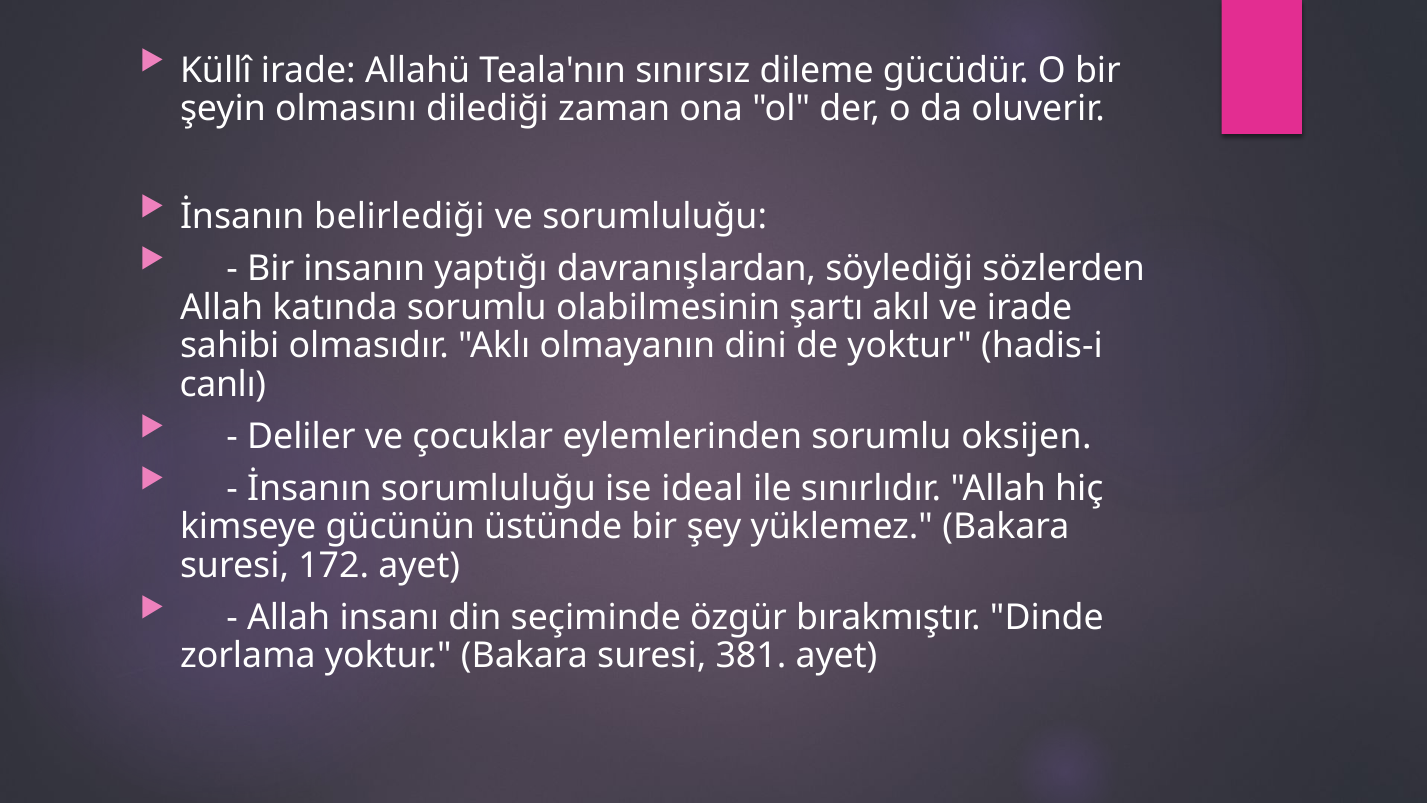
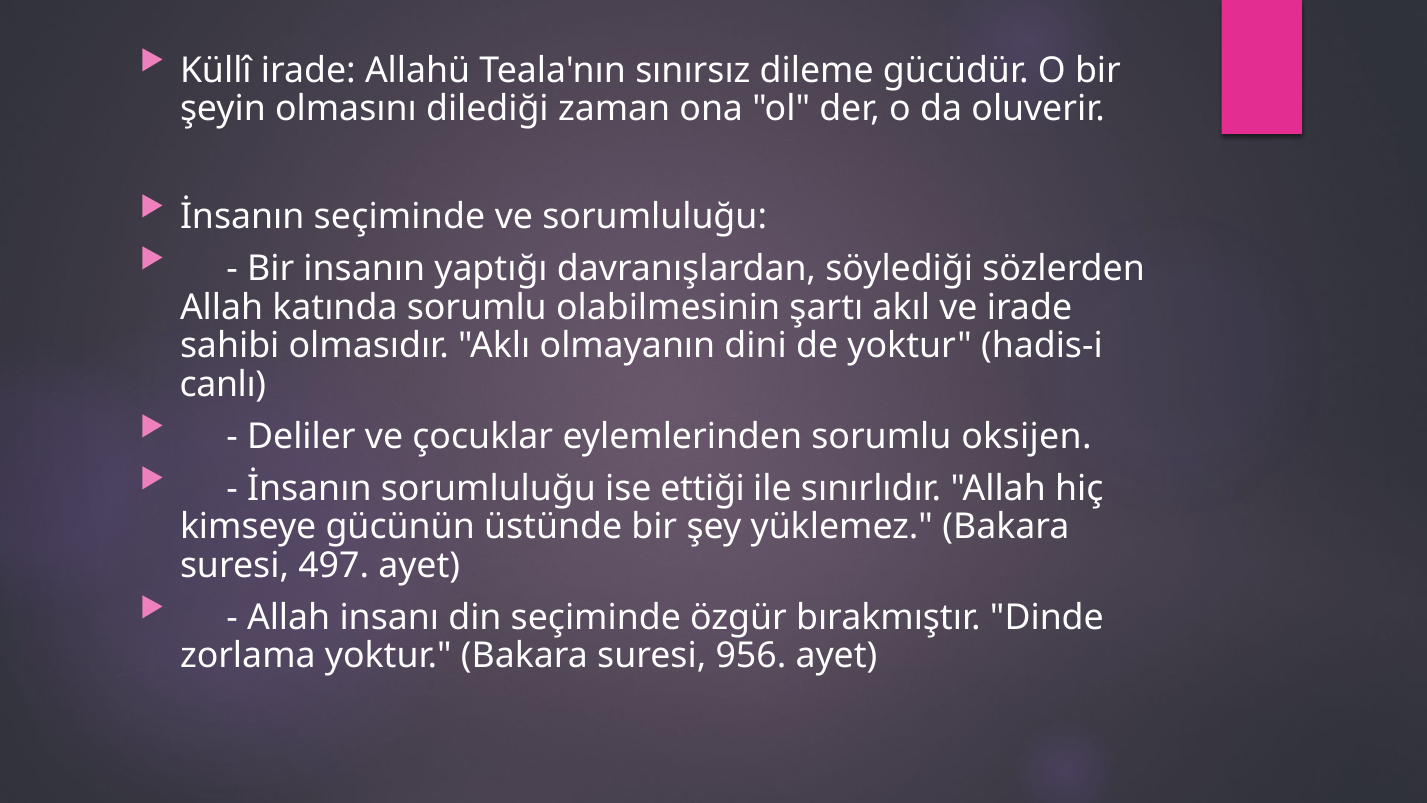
İnsanın belirlediği: belirlediği -> seçiminde (400, 217)
ideal: ideal -> ettiği (703, 488)
172: 172 -> 497 (334, 565)
381: 381 -> 956 (751, 656)
